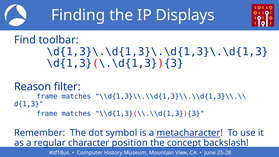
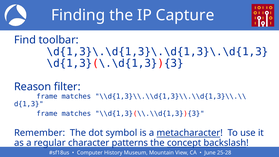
Displays: Displays -> Capture (185, 15)
position: position -> patterns (130, 143)
